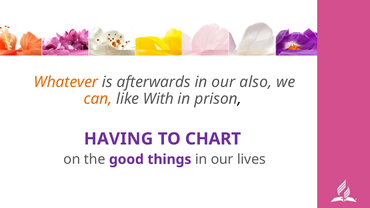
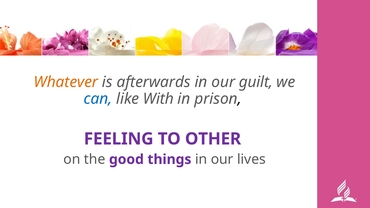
also: also -> guilt (256, 82)
can colour: orange -> blue (98, 99)
HAVING: HAVING -> FEELING (119, 139)
CHART: CHART -> OTHER (213, 139)
